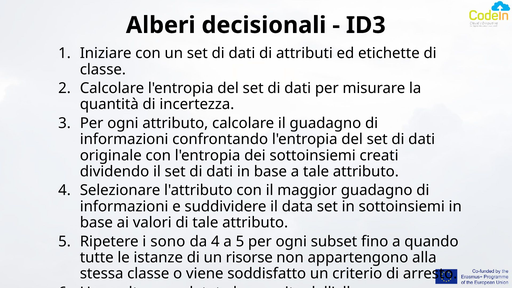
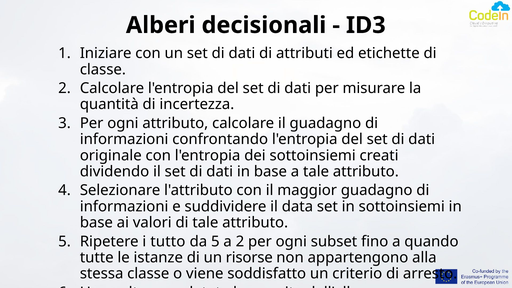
sono: sono -> tutto (168, 241)
da 4: 4 -> 5 (215, 241)
a 5: 5 -> 2 (240, 241)
